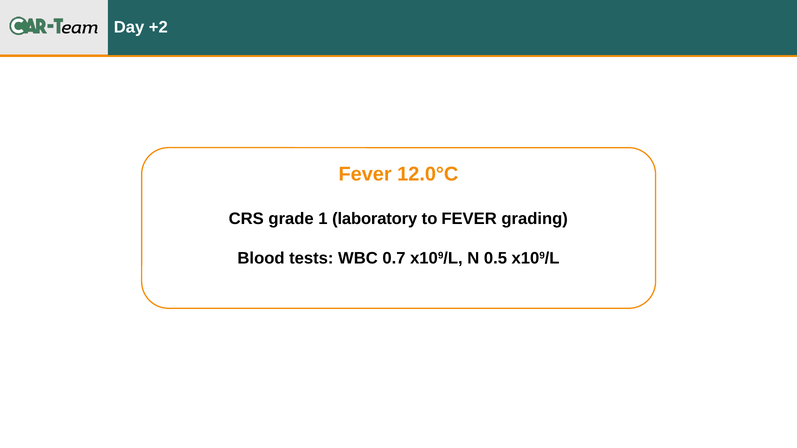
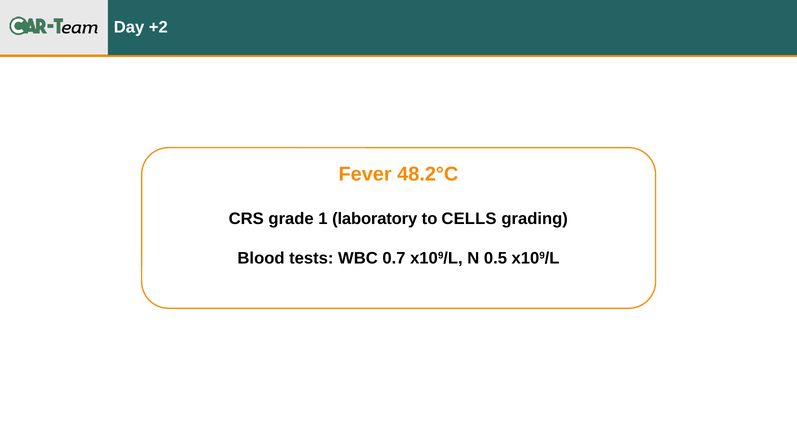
12.0°C: 12.0°C -> 48.2°C (428, 174)
to FEVER: FEVER -> CELLS (469, 219)
